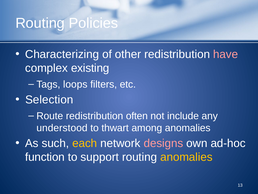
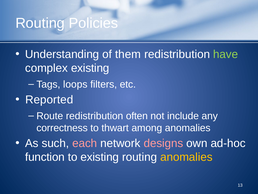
Characterizing: Characterizing -> Understanding (62, 54)
other: other -> them (128, 54)
have colour: pink -> light green (226, 54)
Selection: Selection -> Reported (49, 99)
understood: understood -> correctness (62, 128)
each colour: yellow -> pink (85, 143)
to support: support -> existing (100, 157)
